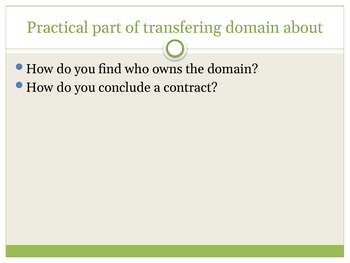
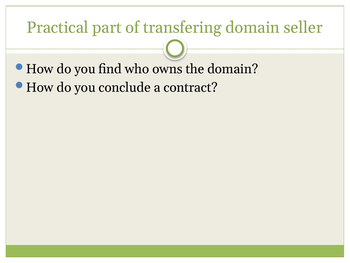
about: about -> seller (303, 28)
